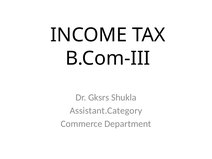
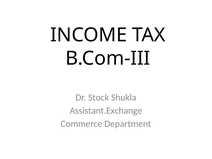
Gksrs: Gksrs -> Stock (99, 97)
Assistant.Category: Assistant.Category -> Assistant.Exchange (106, 111)
